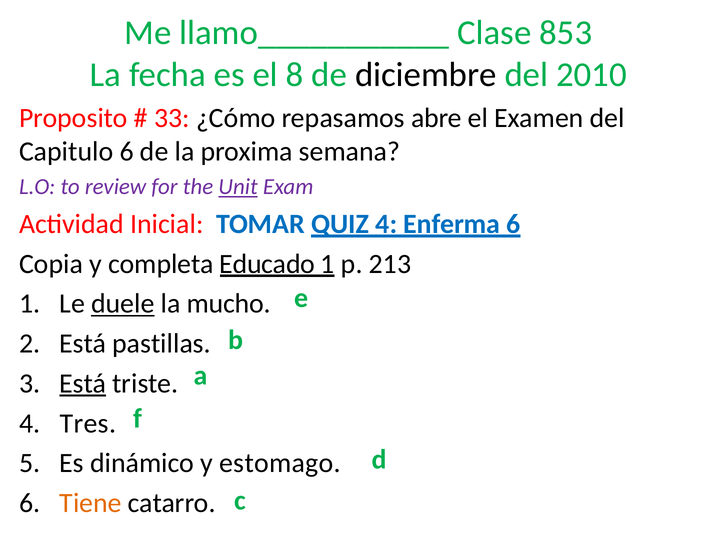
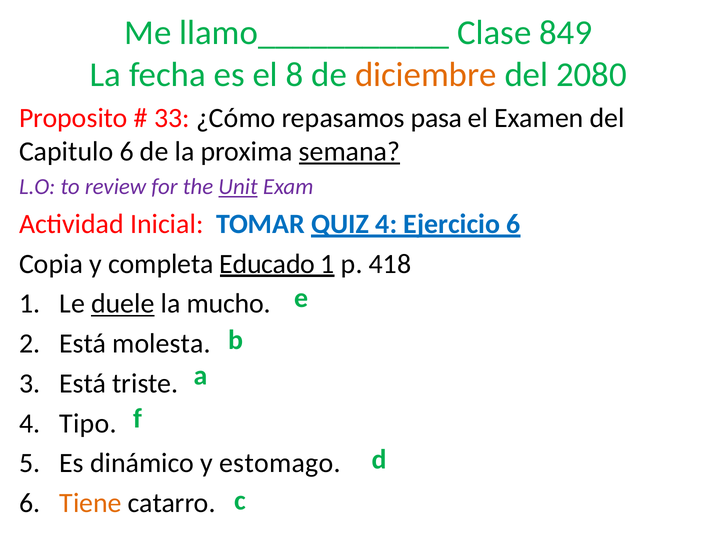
853: 853 -> 849 (566, 33)
diciembre colour: black -> orange (426, 75)
2010: 2010 -> 2080 (591, 75)
abre: abre -> pasa (436, 118)
semana underline: none -> present (349, 151)
Enferma: Enferma -> Ejercicio (452, 224)
213: 213 -> 418 (390, 264)
pastillas: pastillas -> molesta (161, 343)
Está underline: present -> none (83, 383)
Tres: Tres -> Tipo (88, 423)
